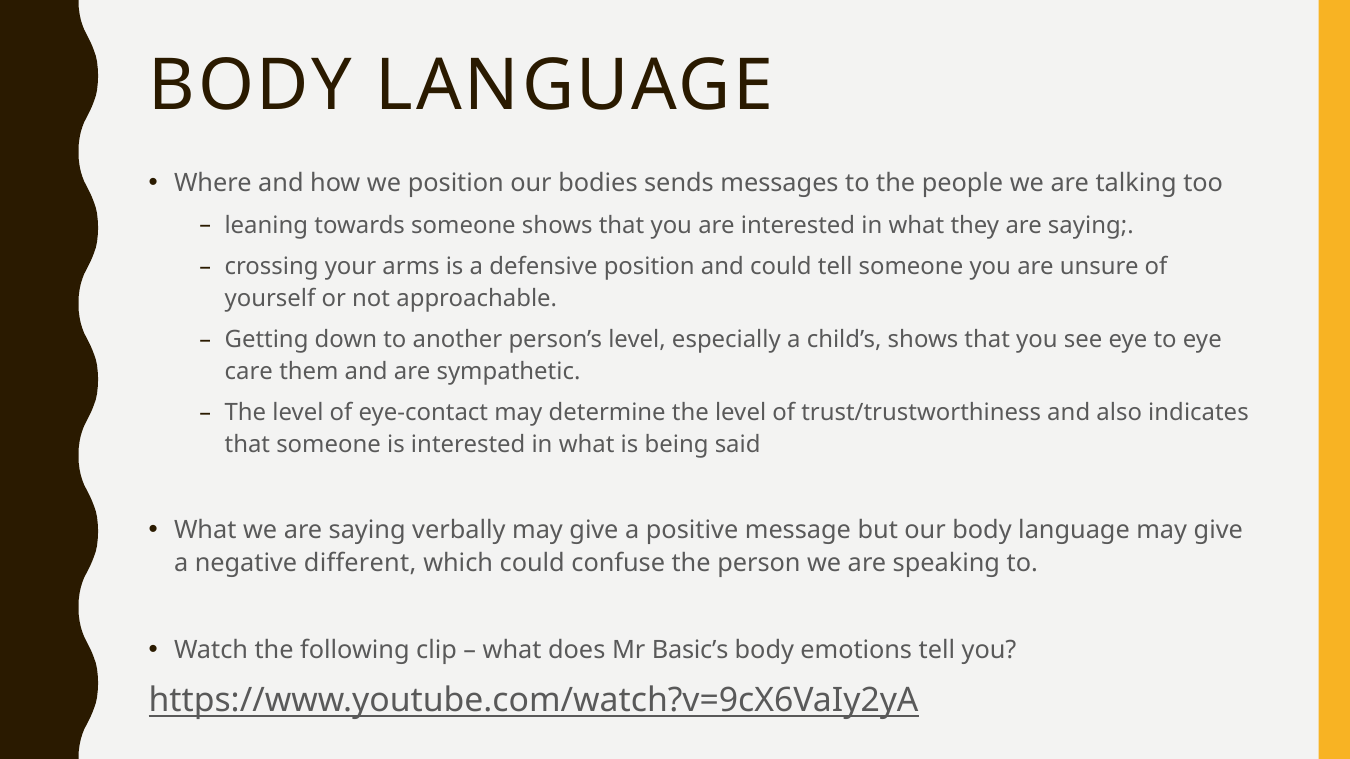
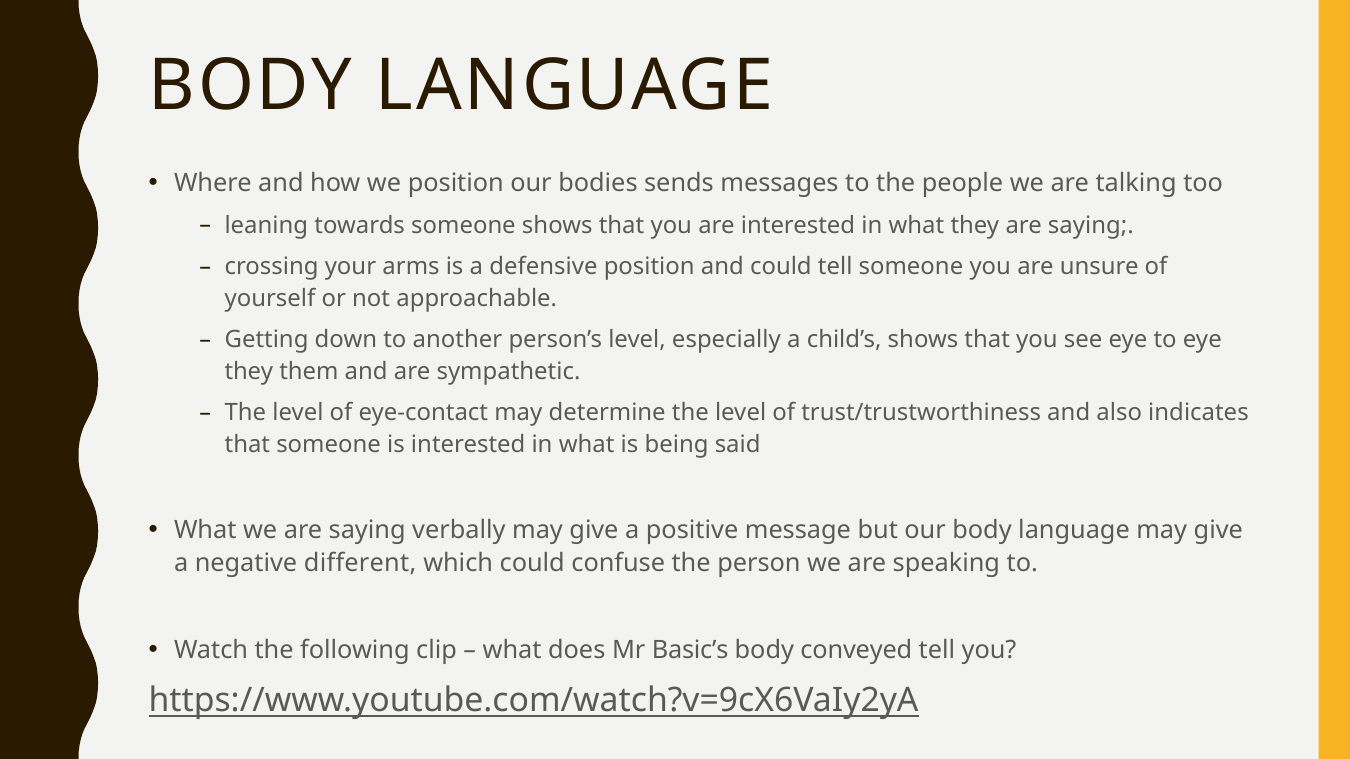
care: care -> they (249, 372)
emotions: emotions -> conveyed (856, 650)
